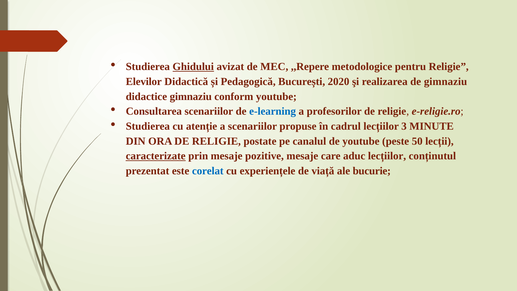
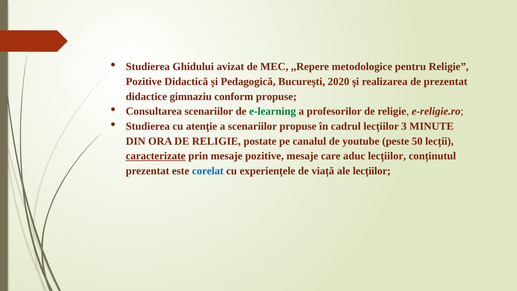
Ghidului underline: present -> none (193, 67)
Elevilor: Elevilor -> Pozitive (144, 82)
de gimnaziu: gimnaziu -> prezentat (446, 82)
conform youtube: youtube -> propuse (276, 96)
e-learning colour: blue -> green (273, 111)
ale bucurie: bucurie -> lecțiilor (372, 171)
